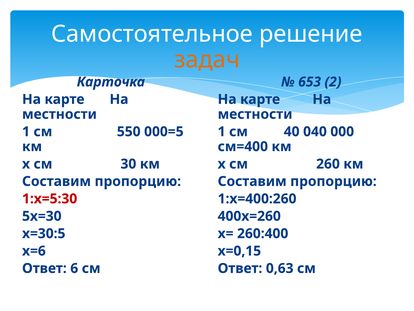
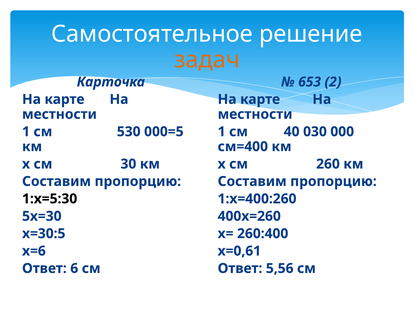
550: 550 -> 530 (129, 131)
040: 040 -> 030 (315, 131)
1:х=5:30 colour: red -> black (50, 198)
х=0,15: х=0,15 -> х=0,61 (239, 251)
0,63: 0,63 -> 5,56 (280, 268)
